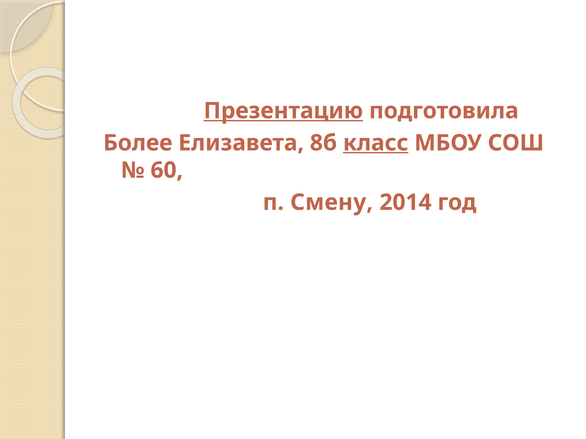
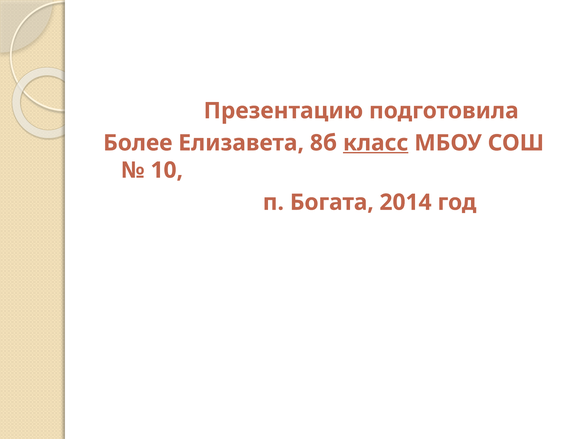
Презентацию underline: present -> none (283, 111)
60: 60 -> 10 (167, 170)
Смену: Смену -> Богата (332, 203)
